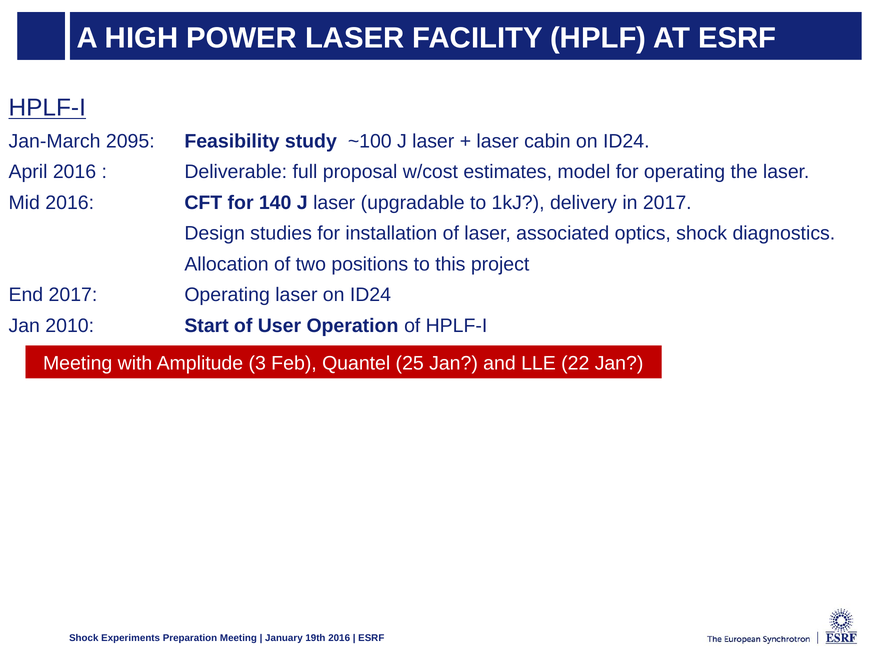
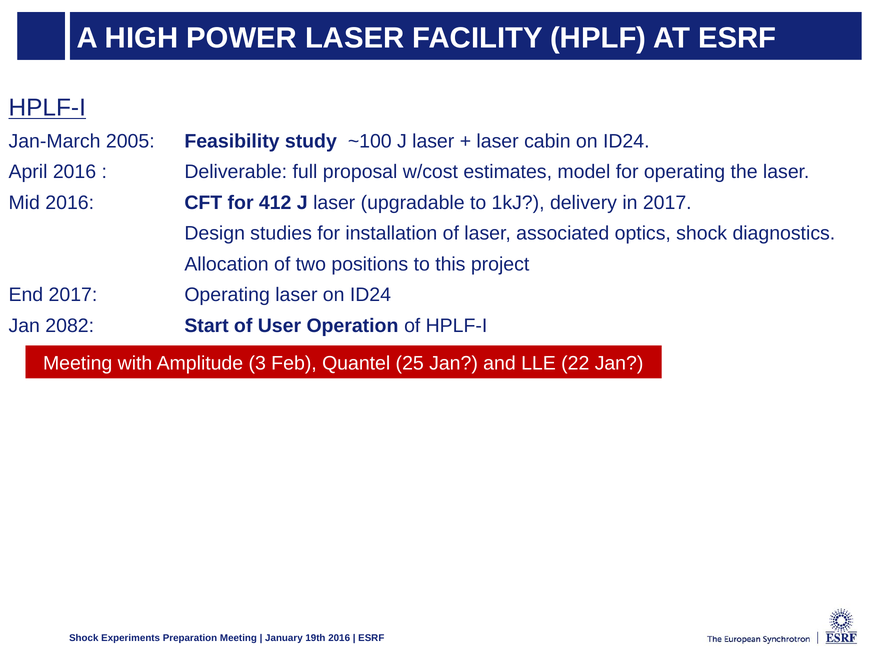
2095: 2095 -> 2005 (130, 141)
140: 140 -> 412 (275, 203)
2010: 2010 -> 2082 (70, 326)
